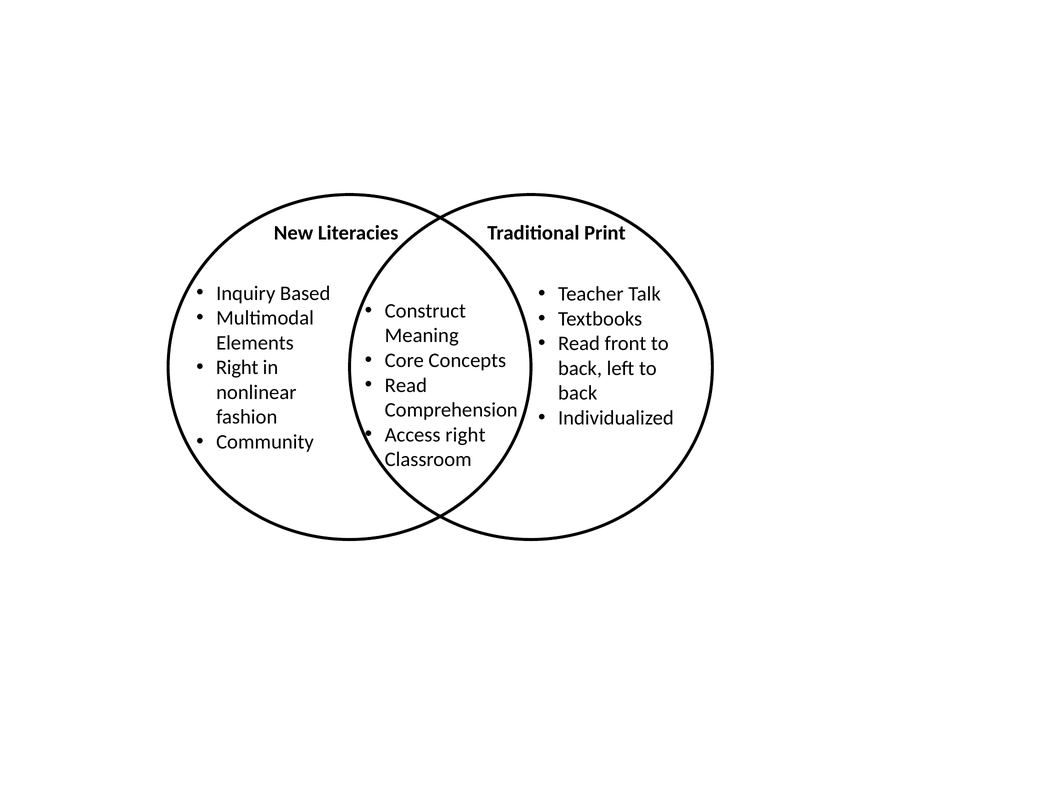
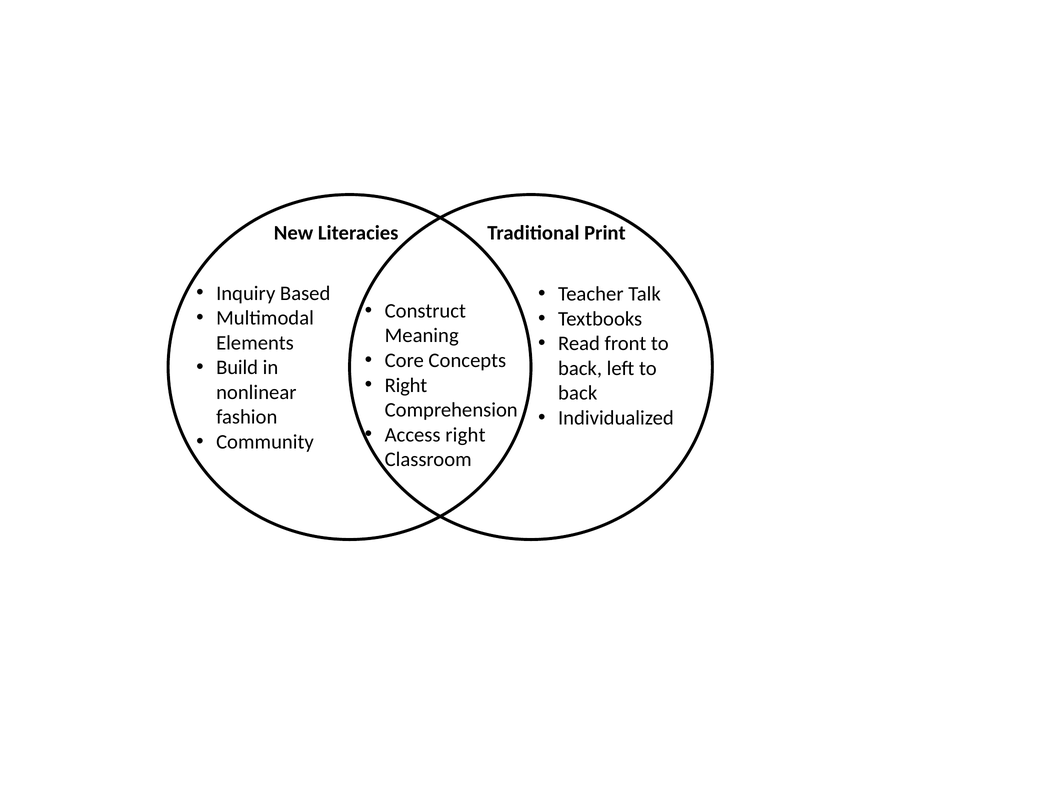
Right: Right -> Build (237, 368)
Read: Read -> Right (406, 385)
